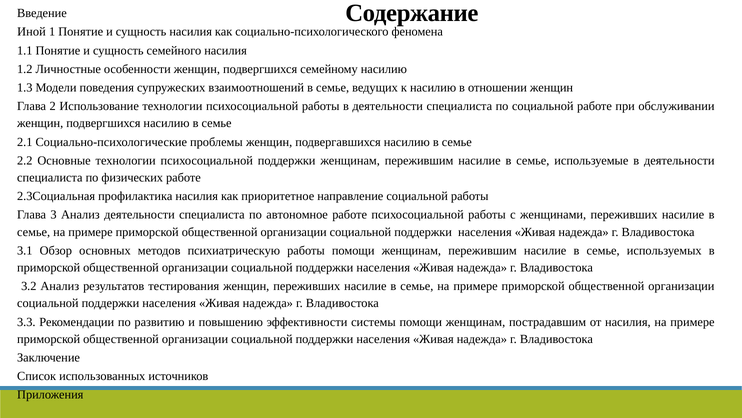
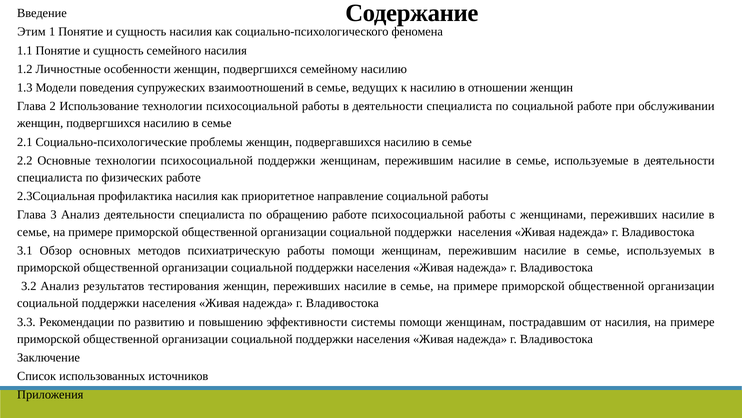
Иной: Иной -> Этим (32, 32)
автономное: автономное -> обращению (297, 215)
